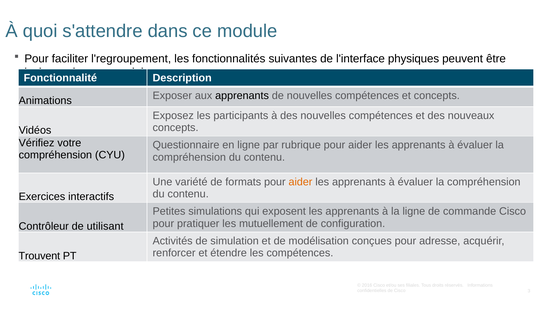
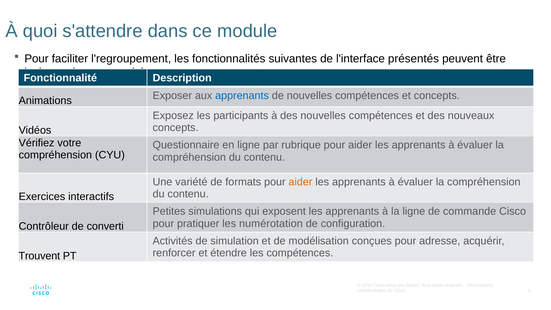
physiques: physiques -> présentés (413, 59)
apprenants colour: black -> blue (242, 96)
mutuellement: mutuellement -> numérotation (271, 223)
utilisant: utilisant -> converti (105, 226)
